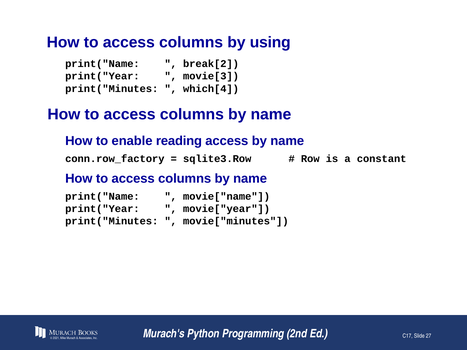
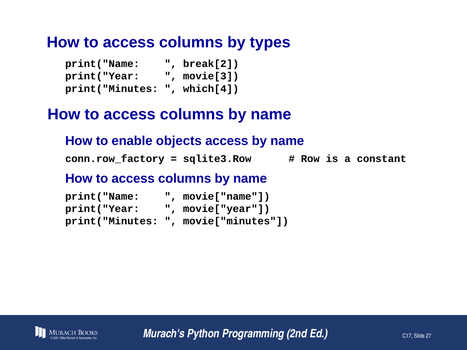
using: using -> types (270, 42)
reading: reading -> objects (179, 141)
